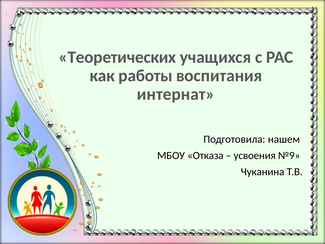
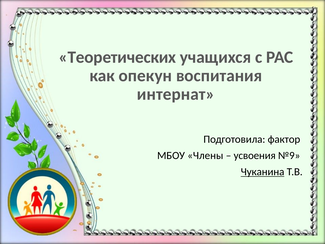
работы: работы -> опекун (145, 76)
нашем: нашем -> фактор (284, 139)
Отказа: Отказа -> Члены (205, 155)
Чуканина underline: none -> present (263, 172)
